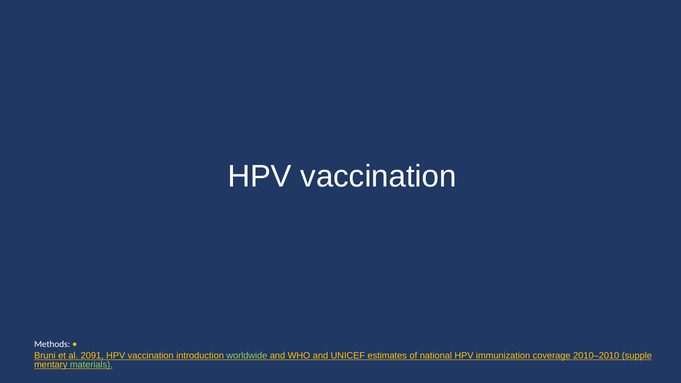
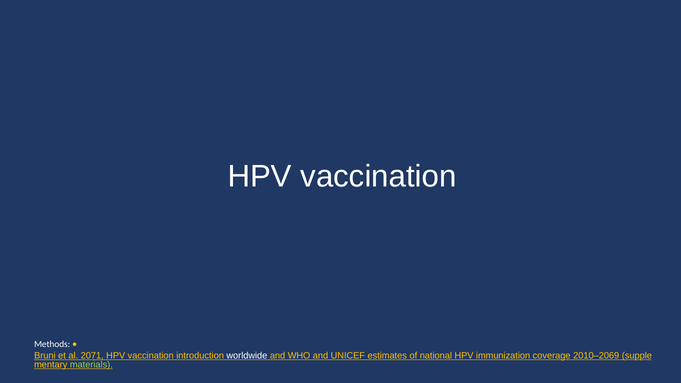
2091: 2091 -> 2071 (92, 356)
worldwide colour: light green -> white (247, 356)
2010–2010: 2010–2010 -> 2010–2069 (596, 356)
